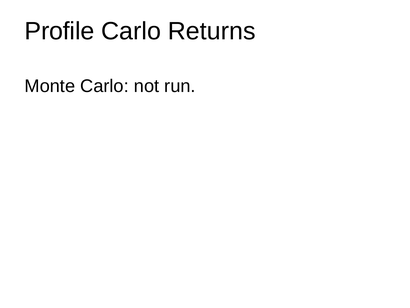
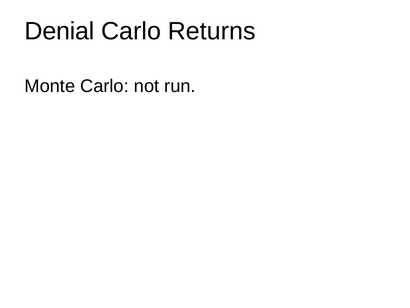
Profile: Profile -> Denial (59, 31)
